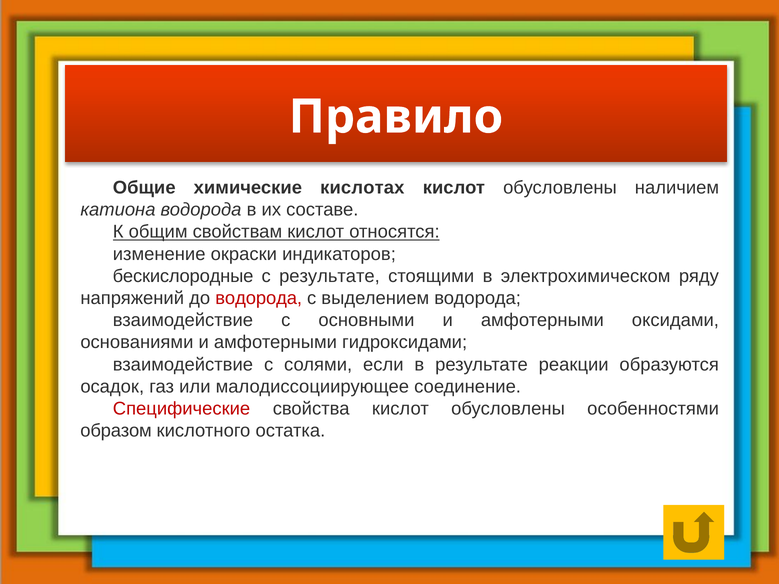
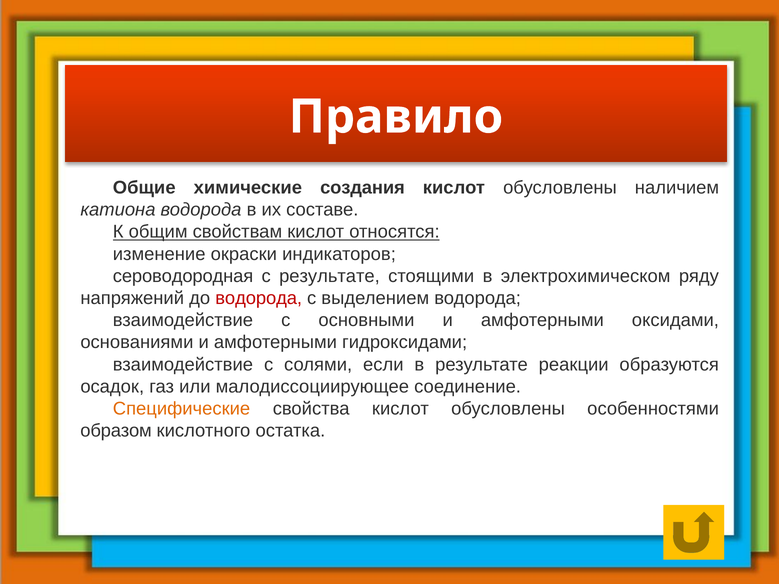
кислотах: кислотах -> создания (362, 188)
бескислородные: бескислородные -> сероводородная (183, 276)
Специфические colour: red -> orange (182, 409)
